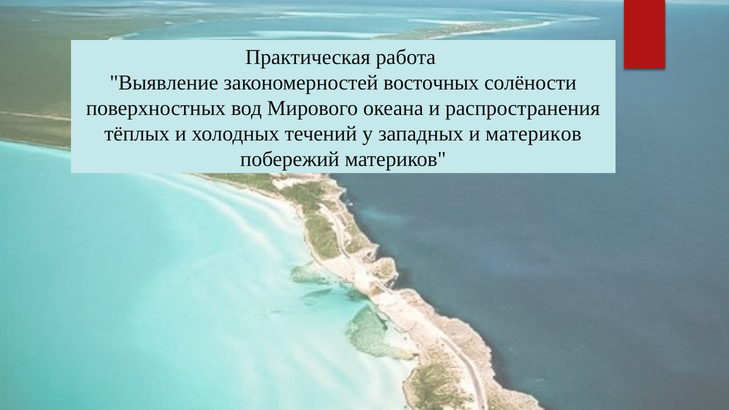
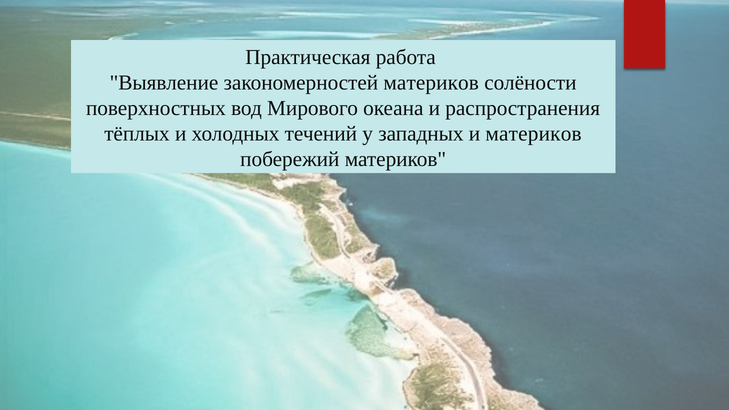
закономерностей восточных: восточных -> материков (431, 83)
